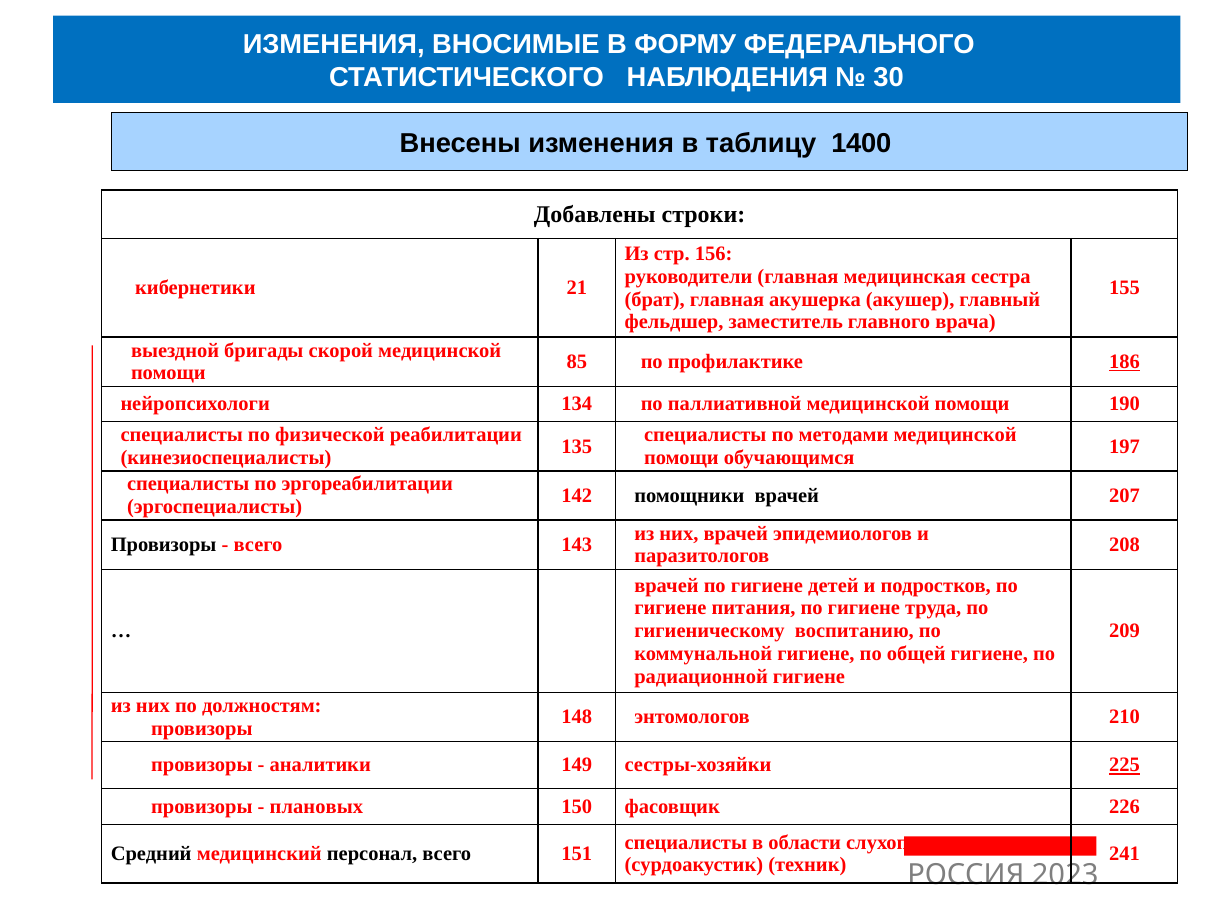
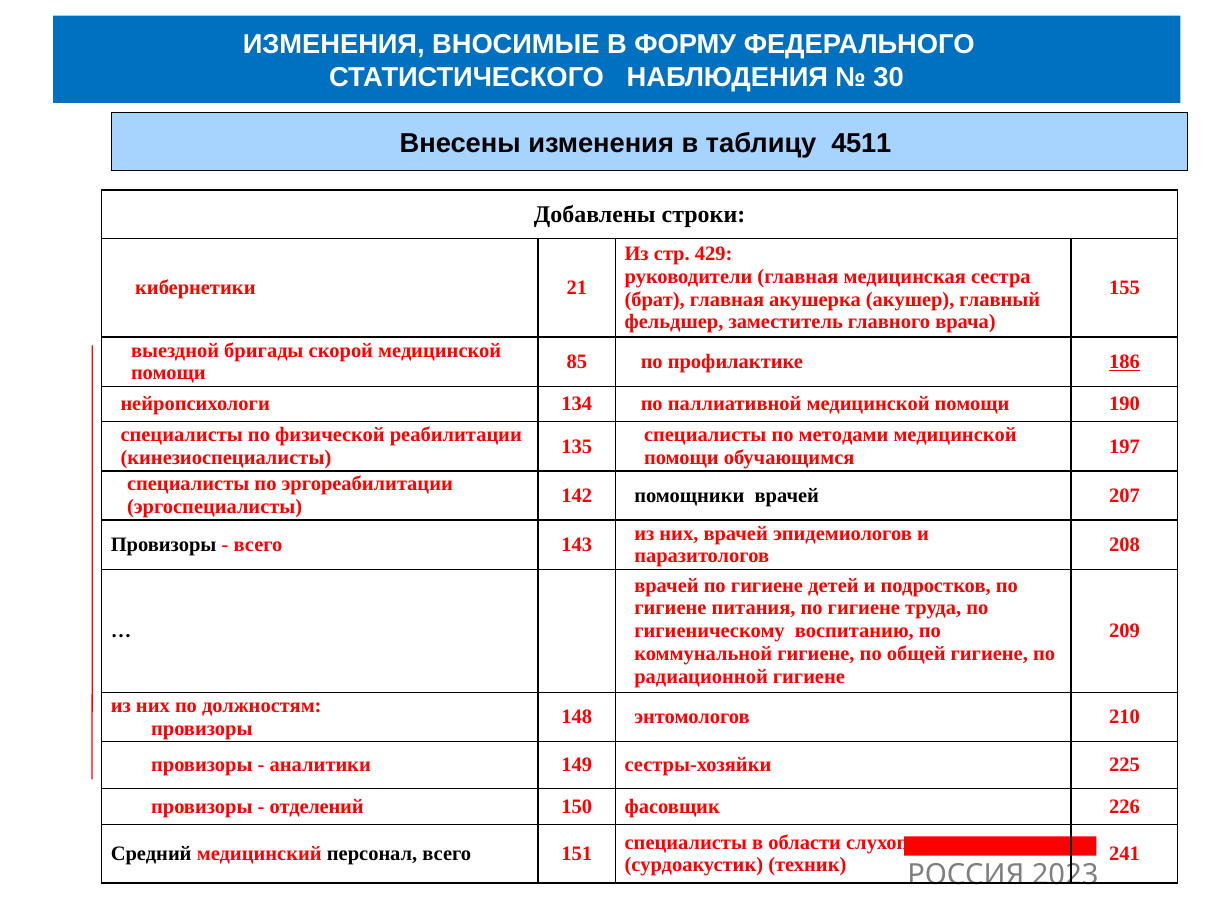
1400: 1400 -> 4511 (861, 144)
156: 156 -> 429 (714, 254)
225 underline: present -> none (1124, 765)
плановых: плановых -> отделений (317, 807)
